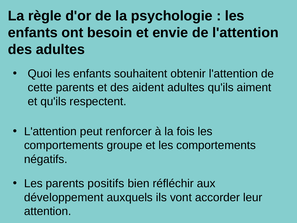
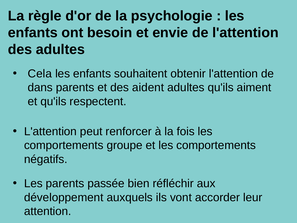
Quoi: Quoi -> Cela (40, 74)
cette: cette -> dans (40, 87)
positifs: positifs -> passée (106, 183)
